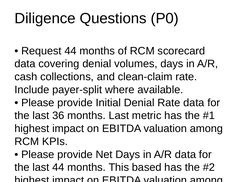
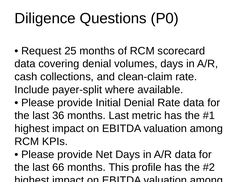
Request 44: 44 -> 25 (71, 51)
last 44: 44 -> 66 (58, 168)
based: based -> profile (147, 168)
